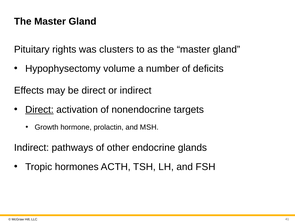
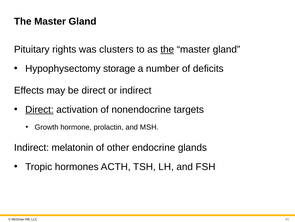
the underline: none -> present (167, 49)
volume: volume -> storage (119, 68)
pathways: pathways -> melatonin (72, 147)
